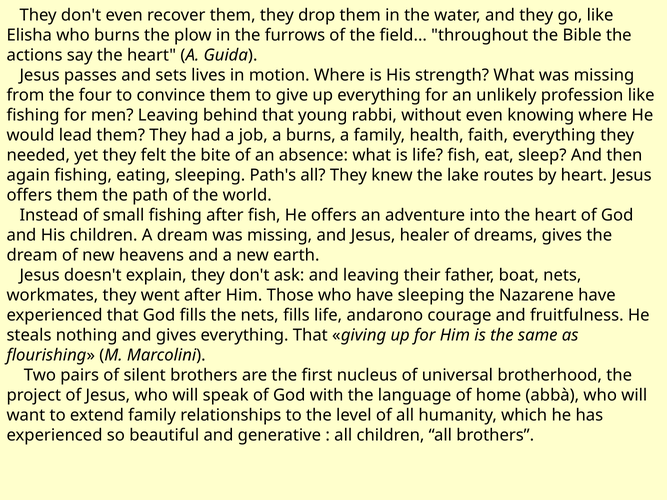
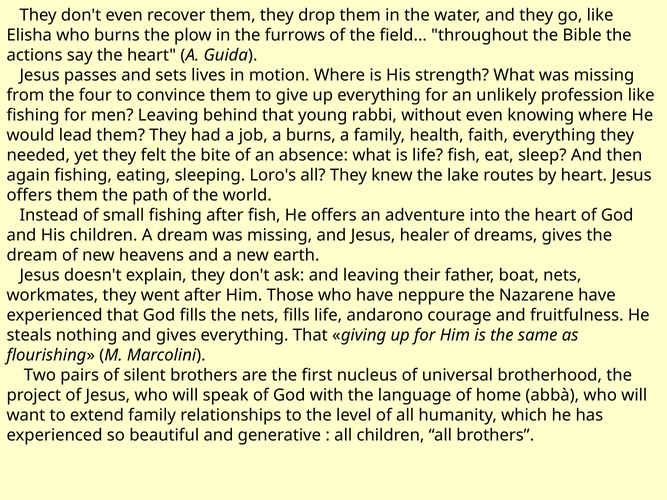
Path's: Path's -> Loro's (273, 175)
have sleeping: sleeping -> neppure (431, 295)
